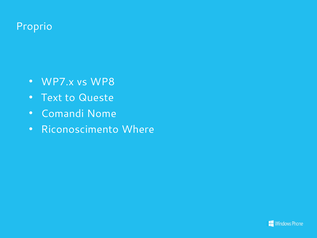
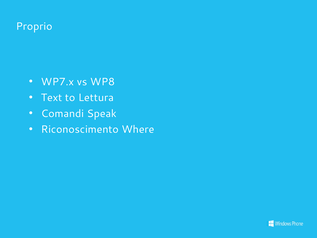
Queste: Queste -> Lettura (96, 98)
Nome: Nome -> Speak (102, 113)
